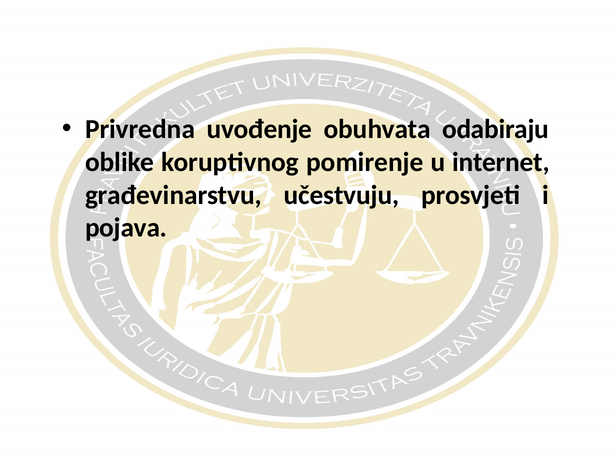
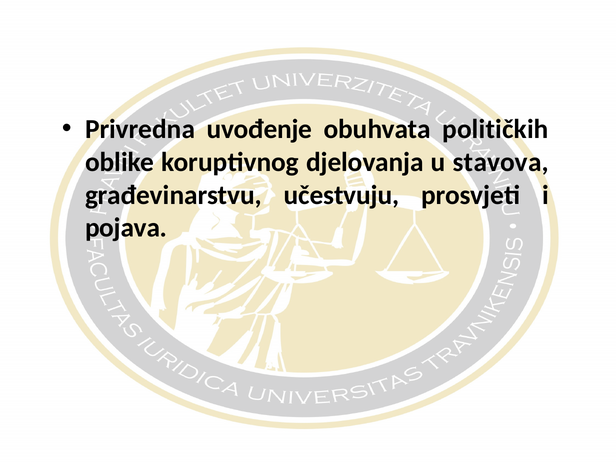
odabiraju: odabiraju -> političkih (495, 129)
pomirenje: pomirenje -> djelovanja (365, 162)
internet: internet -> stavova (501, 162)
